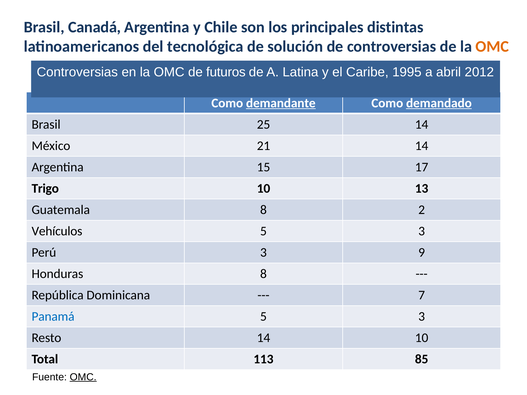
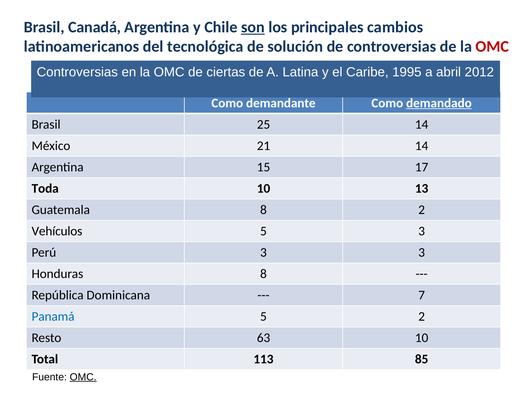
son underline: none -> present (253, 27)
distintas: distintas -> cambios (395, 27)
OMC colour: orange -> red (492, 47)
futuros: futuros -> ciertas (226, 72)
demandante underline: present -> none (281, 103)
Trigo: Trigo -> Toda (45, 189)
3 9: 9 -> 3 (422, 253)
3: 3 -> 2 (422, 317)
Resto 14: 14 -> 63 (264, 338)
